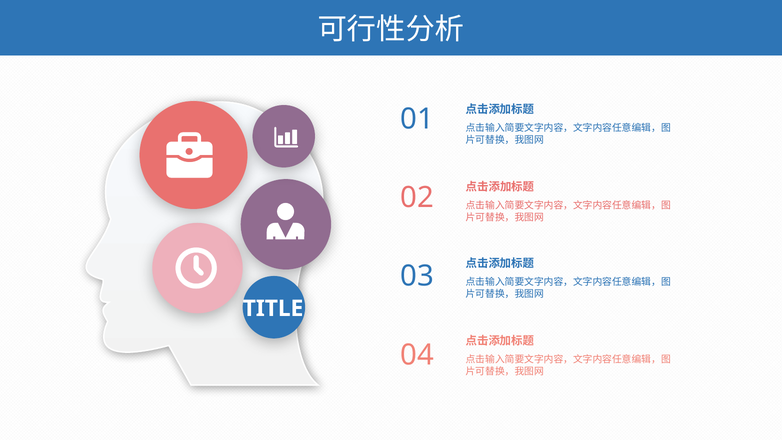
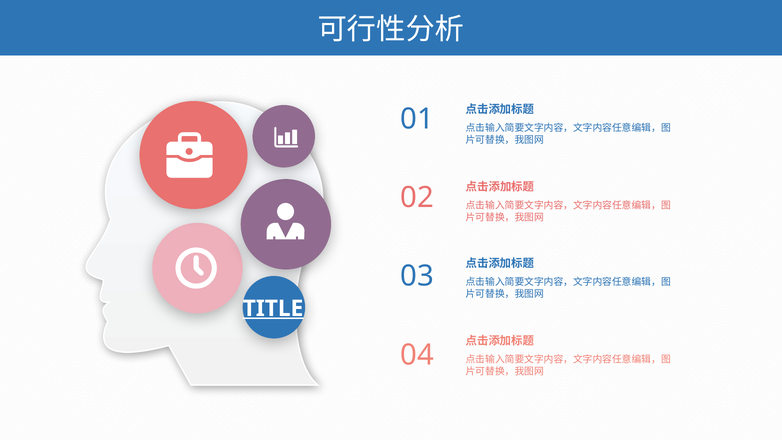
TITLE underline: none -> present (273, 308)
